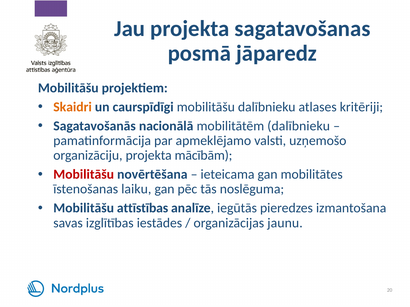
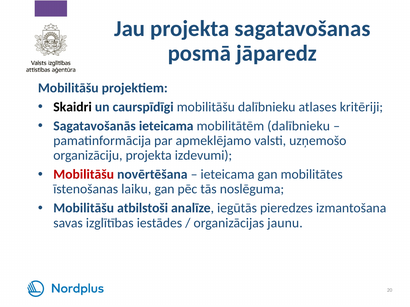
Skaidri colour: orange -> black (73, 107)
Sagatavošanās nacionālā: nacionālā -> ieteicama (166, 126)
mācībām: mācībām -> izdevumi (203, 156)
attīstības: attīstības -> atbilstoši (143, 208)
